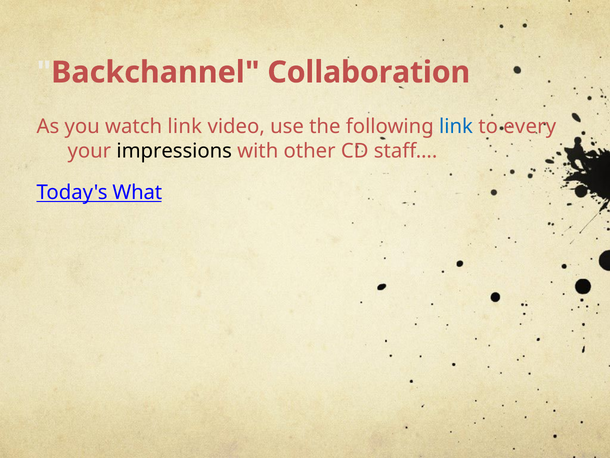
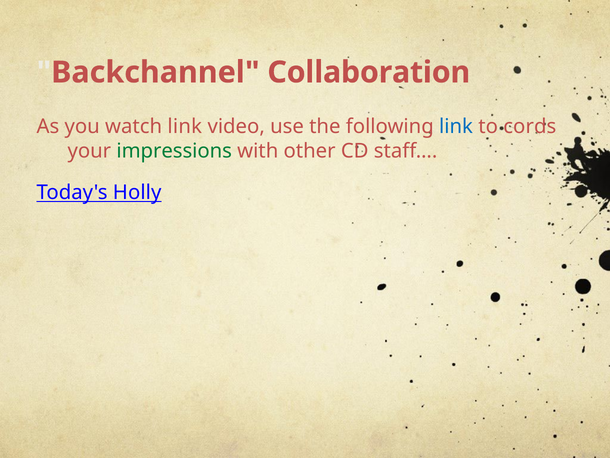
every: every -> cords (530, 126)
impressions colour: black -> green (174, 151)
What: What -> Holly (137, 192)
